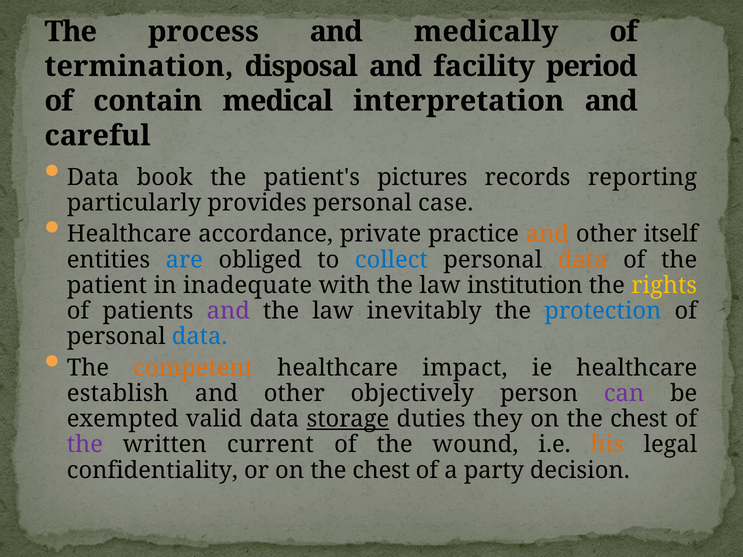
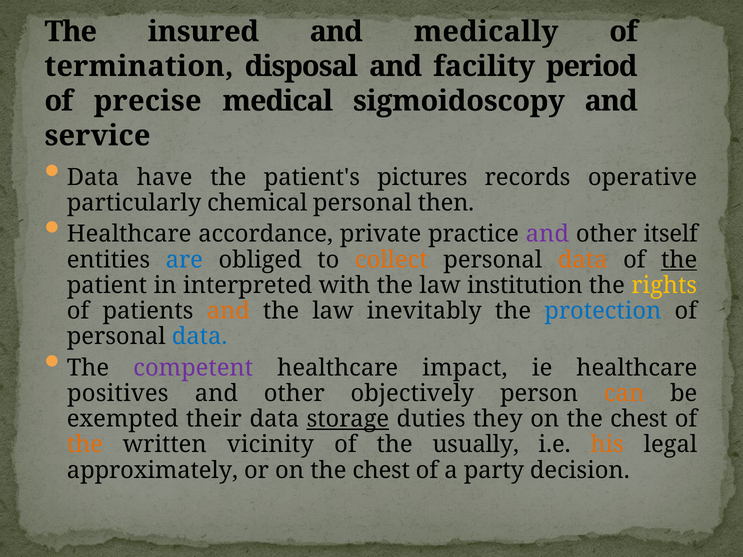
process: process -> insured (204, 32)
contain: contain -> precise (148, 101)
interpretation: interpretation -> sigmoidoscopy (459, 101)
careful: careful -> service (97, 136)
book: book -> have (165, 177)
reporting: reporting -> operative (642, 177)
provides: provides -> chemical (257, 203)
case: case -> then (446, 203)
and colour: orange -> purple (547, 234)
collect colour: blue -> orange (391, 260)
the underline: none -> present (679, 260)
inadequate: inadequate -> interpreted (248, 286)
and colour: purple -> orange (228, 311)
competent colour: orange -> purple (193, 368)
establish: establish -> positives (118, 394)
can colour: purple -> orange (624, 394)
valid: valid -> their (214, 419)
the colour: purple -> orange (85, 445)
current: current -> vicinity (270, 445)
wound: wound -> usually (476, 445)
confidentiality: confidentiality -> approximately (152, 470)
